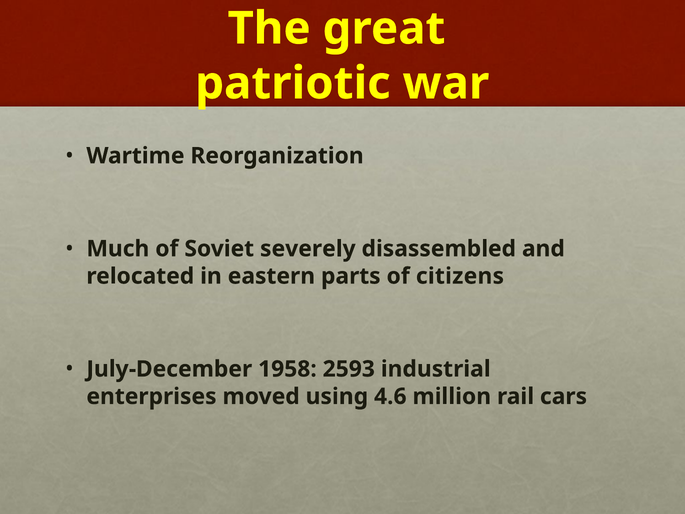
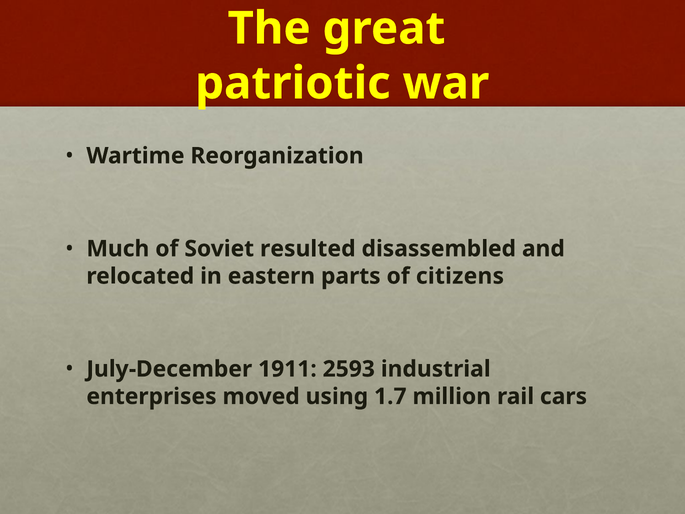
severely: severely -> resulted (308, 249)
1958: 1958 -> 1911 (287, 369)
4.6: 4.6 -> 1.7 (390, 396)
